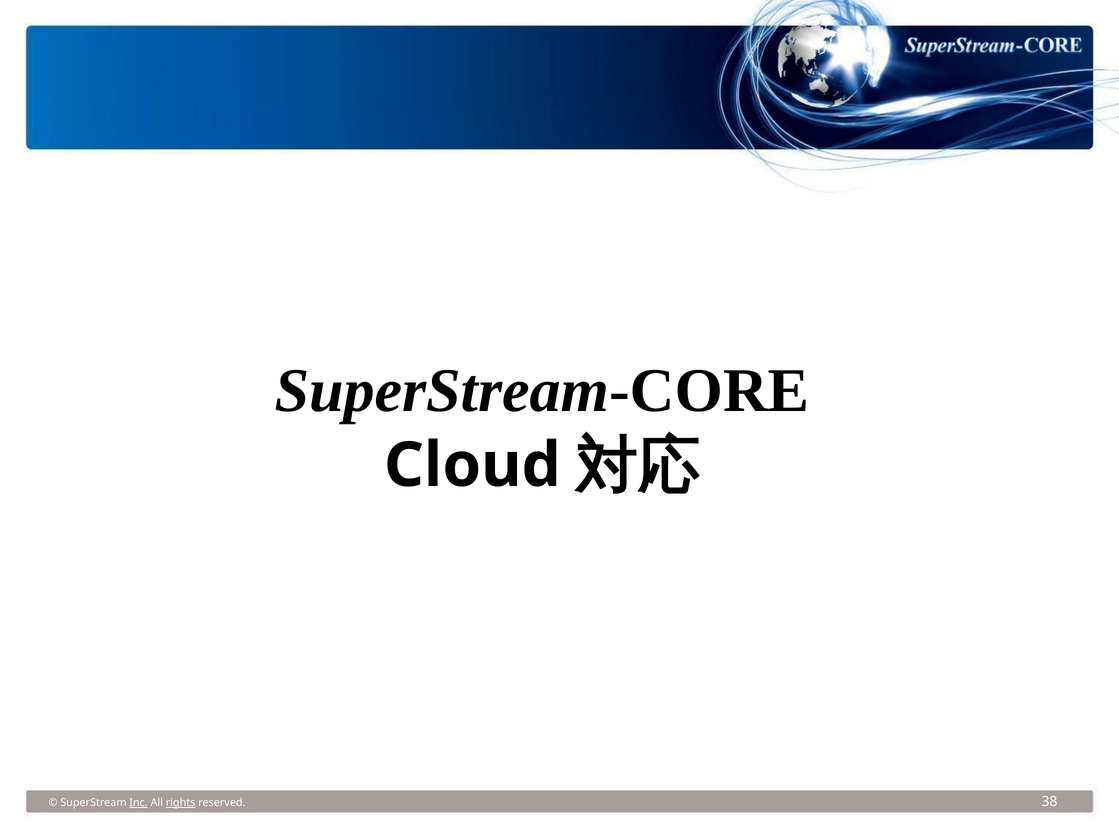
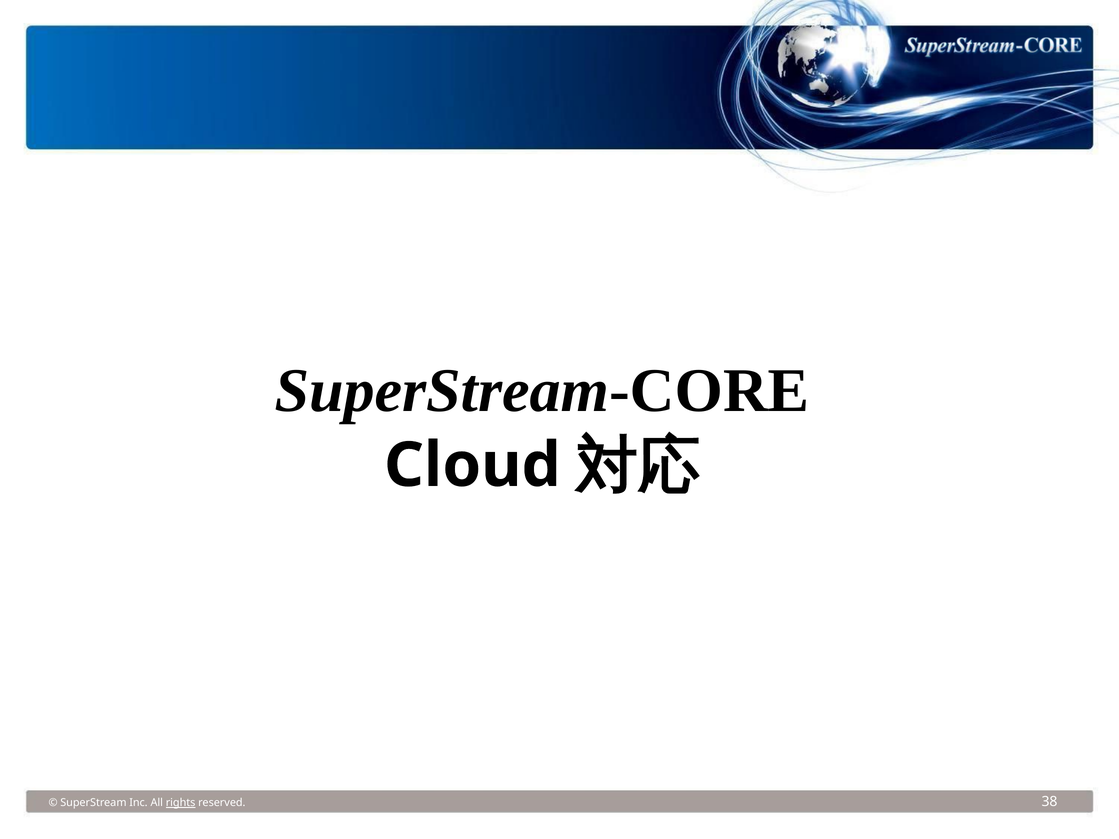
Inc underline: present -> none (138, 803)
